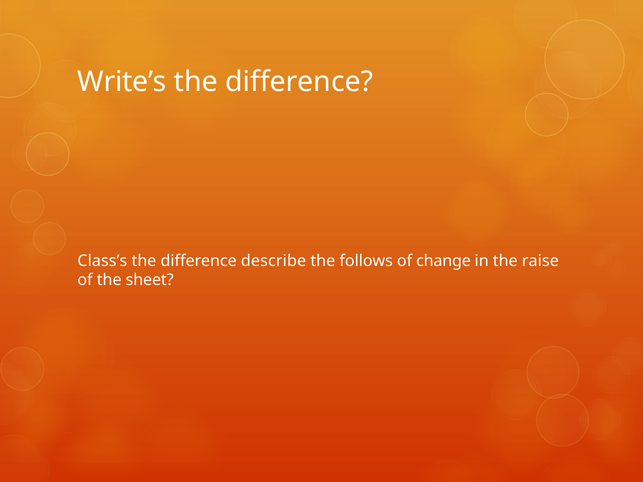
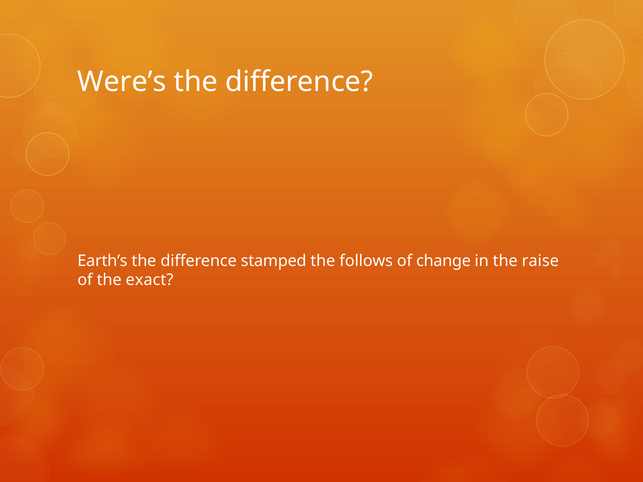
Write’s: Write’s -> Were’s (122, 82)
Class’s: Class’s -> Earth’s (102, 261)
describe: describe -> stamped (274, 261)
sheet: sheet -> exact (150, 280)
